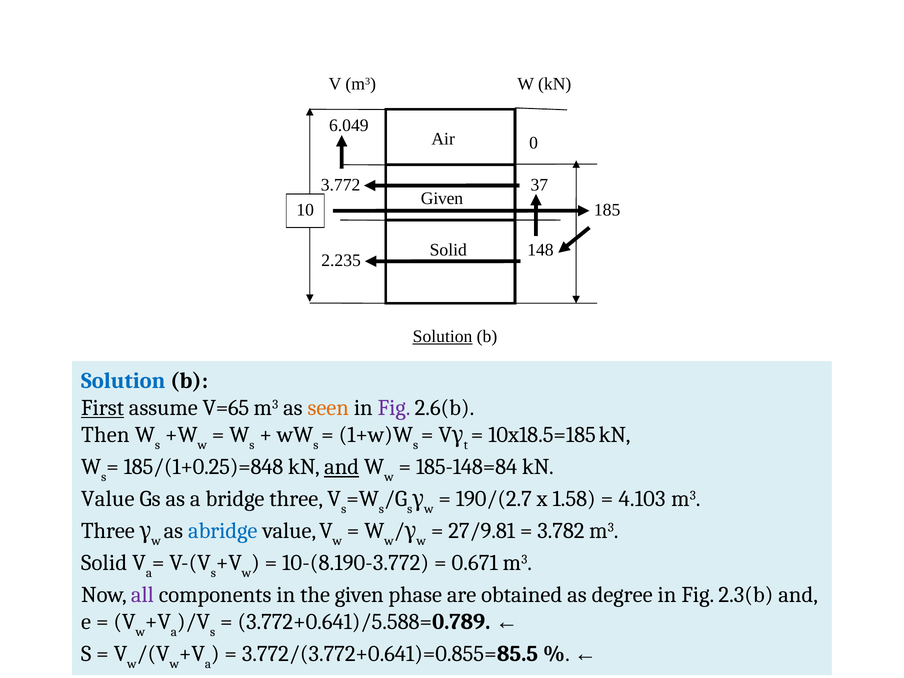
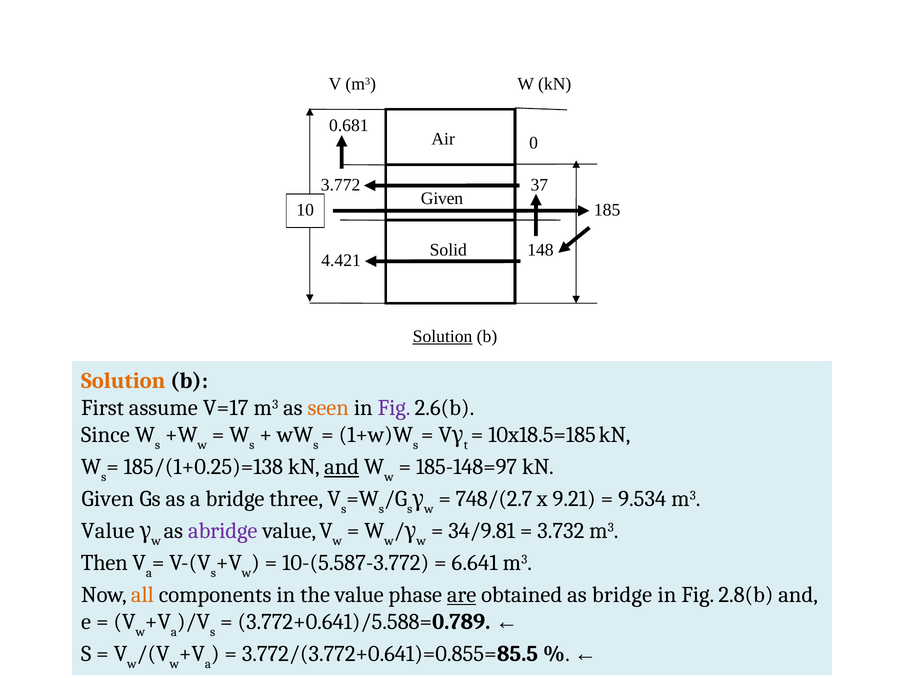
6.049: 6.049 -> 0.681 (349, 126)
2.235: 2.235 -> 4.421 (341, 261)
Solution colour: blue -> orange (123, 381)
First underline: present -> none (103, 408)
V=65: V=65 -> V=17 (226, 408)
Then: Then -> Since (105, 435)
185/(1+0.25)=848: 185/(1+0.25)=848 -> 185/(1+0.25)=138 (203, 467)
185-148=84: 185-148=84 -> 185-148=97 (467, 467)
Value: Value -> Given (108, 499)
190/(2.7: 190/(2.7 -> 748/(2.7 (494, 499)
1.58: 1.58 -> 9.21 (574, 499)
4.103: 4.103 -> 9.534 (642, 499)
Three: Three -> Value (108, 531)
abridge colour: blue -> purple (223, 531)
27/9.81: 27/9.81 -> 34/9.81 (482, 531)
3.782: 3.782 -> 3.732 (561, 531)
Solid: Solid -> Then (104, 563)
10-(8.190-3.772: 10-(8.190-3.772 -> 10-(5.587-3.772 (356, 563)
0.671: 0.671 -> 6.641 (475, 563)
all colour: purple -> orange (142, 595)
the given: given -> value (359, 595)
are underline: none -> present (462, 595)
as degree: degree -> bridge (622, 595)
2.3(b: 2.3(b -> 2.8(b (746, 595)
